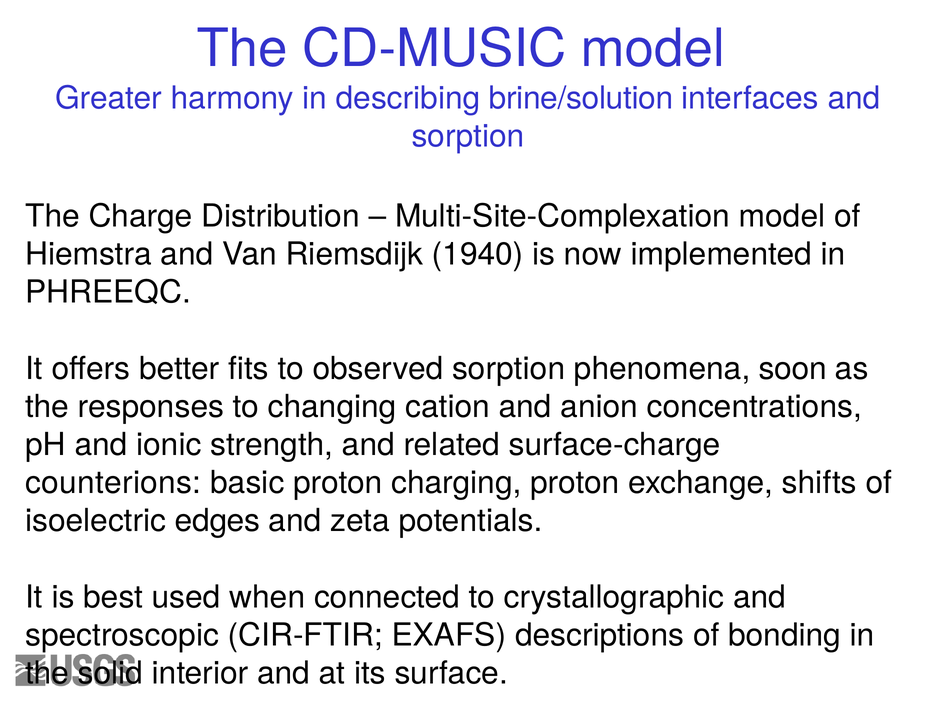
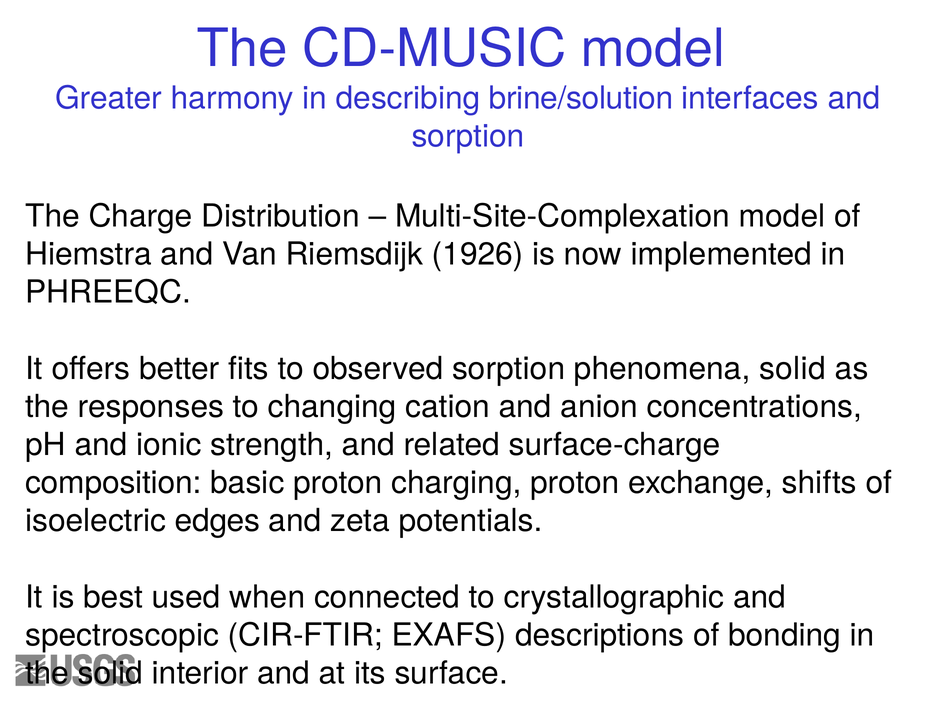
1940: 1940 -> 1926 (478, 254)
phenomena soon: soon -> solid (792, 369)
counterions: counterions -> composition (113, 483)
